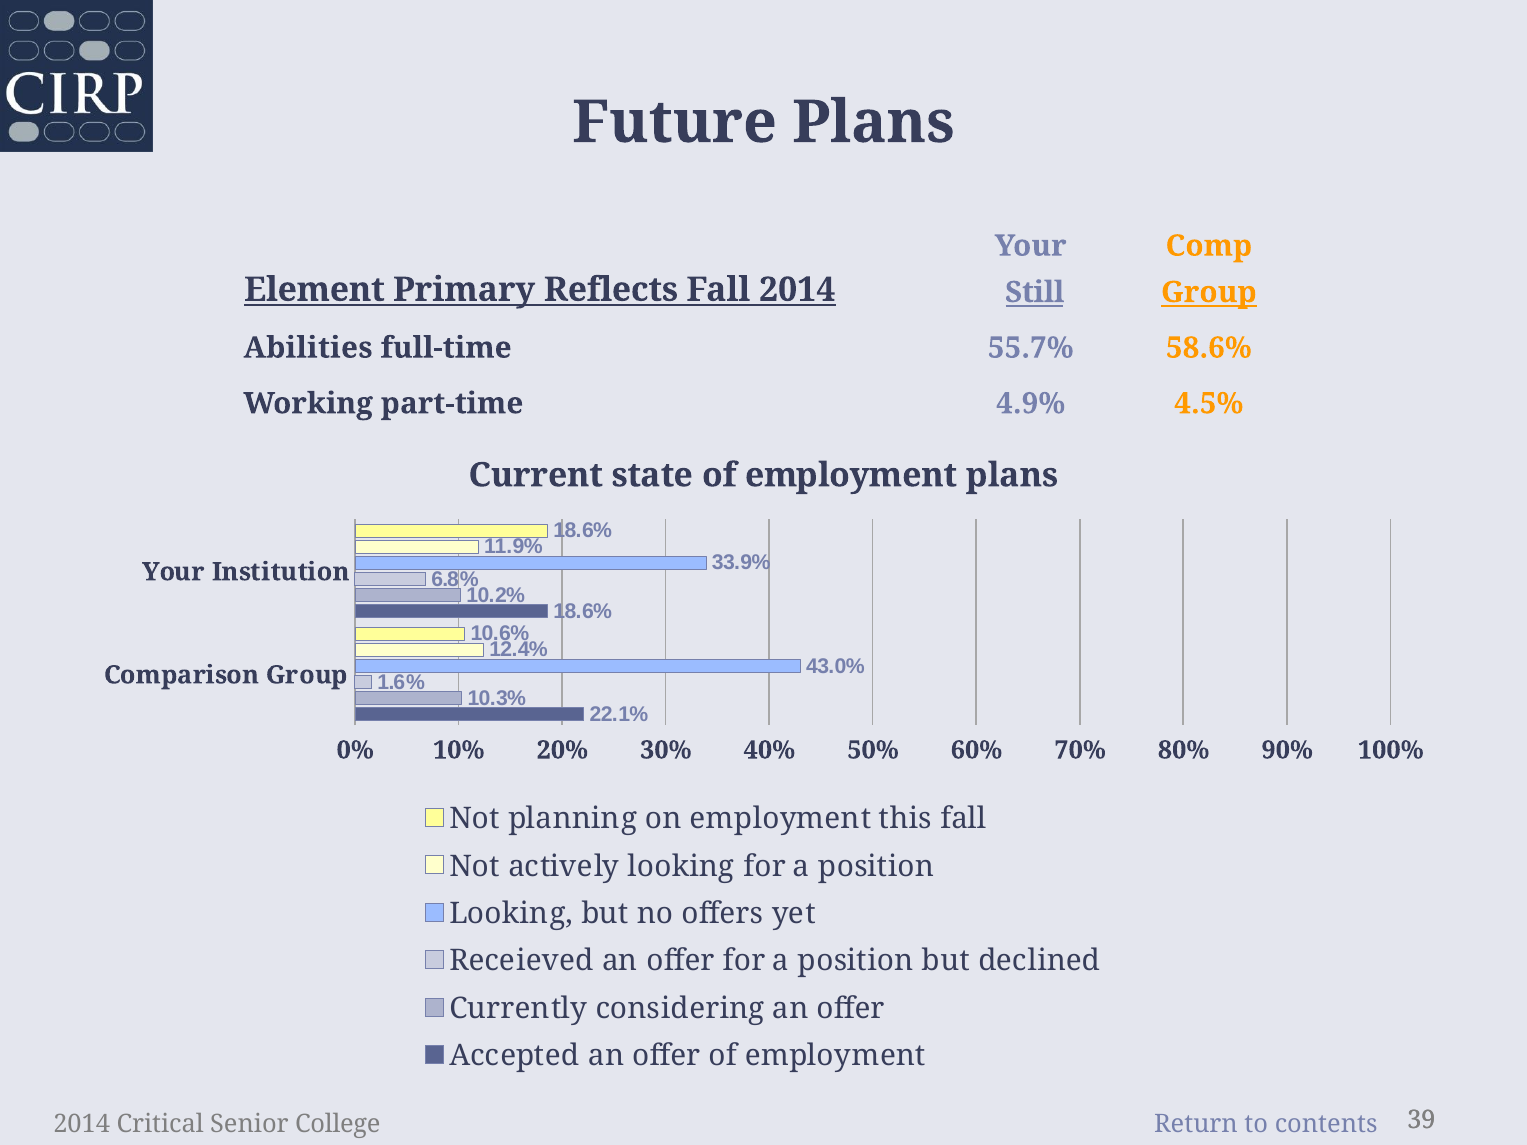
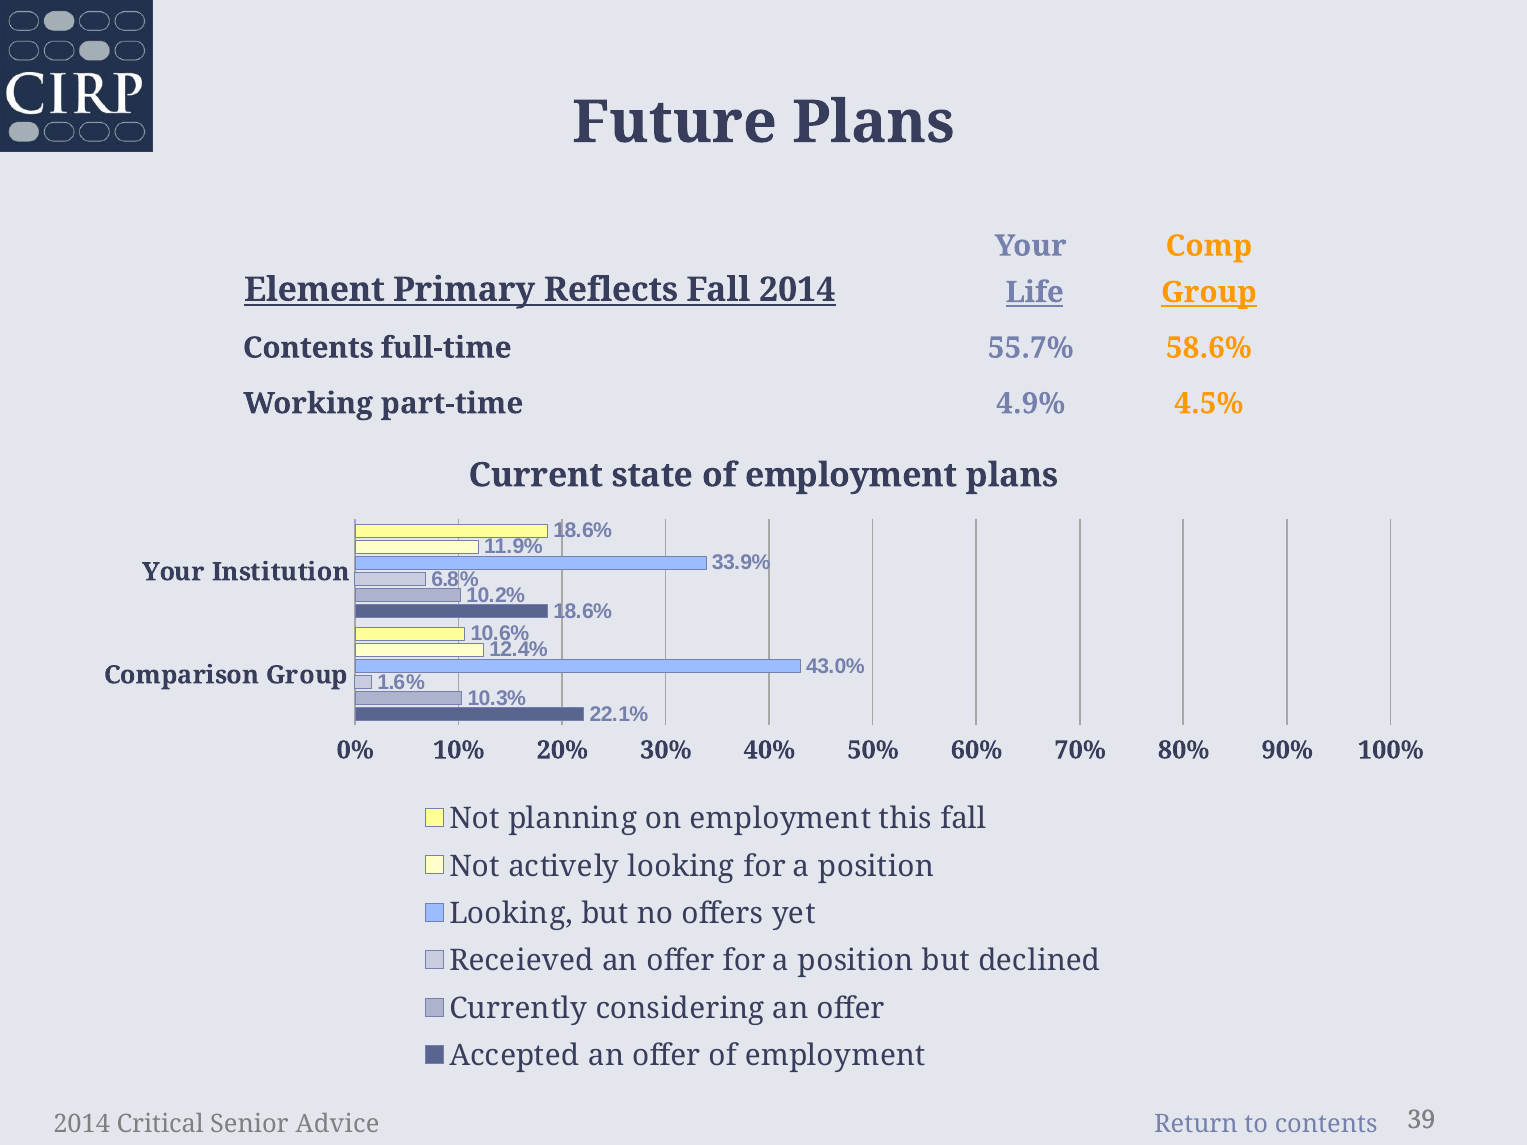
Still: Still -> Life (1035, 292)
Abilities: Abilities -> Contents (308, 348)
College: College -> Advice (338, 1124)
